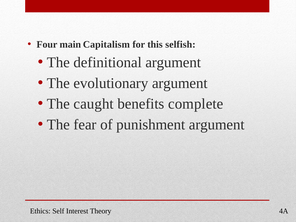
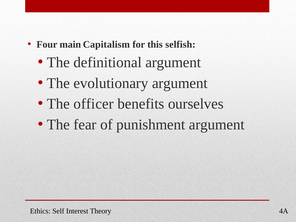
caught: caught -> officer (94, 104)
complete: complete -> ourselves (196, 104)
